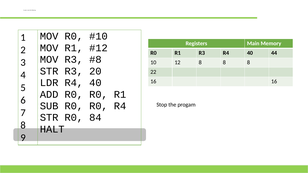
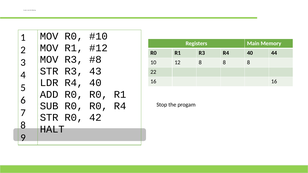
20: 20 -> 43 (95, 71)
84: 84 -> 42 (95, 118)
